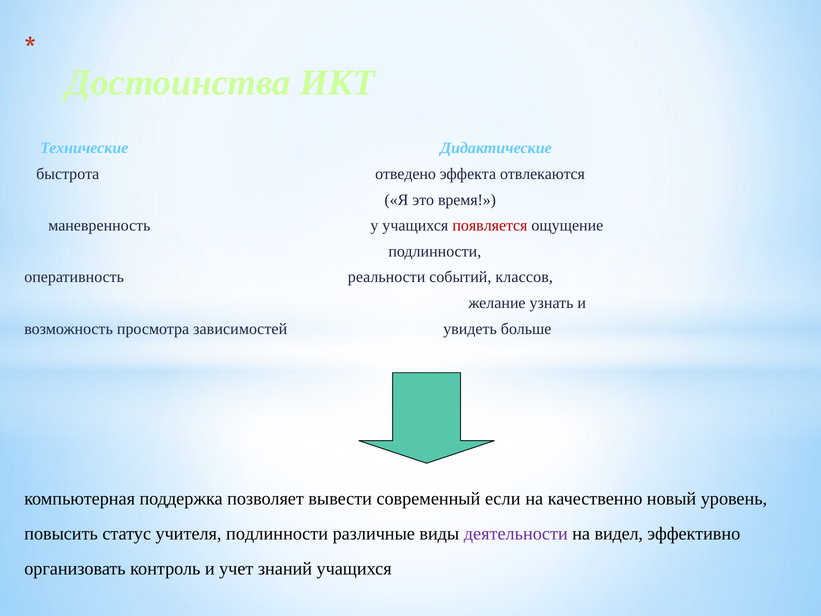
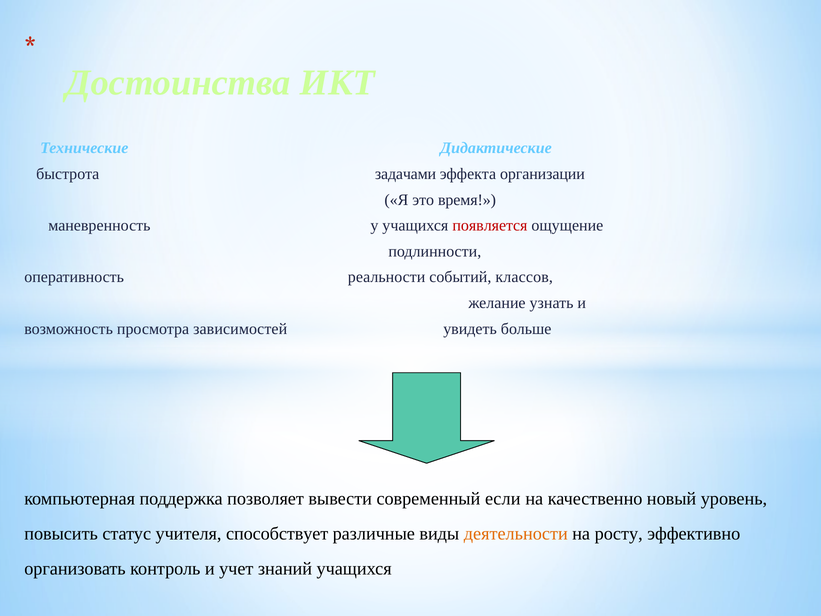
отведено: отведено -> задачами (406, 174)
отвлекаются: отвлекаются -> организации (542, 174)
учителя подлинности: подлинности -> способствует (277, 534)
деятельности colour: purple -> orange (516, 534)
видел: видел -> росту (619, 534)
